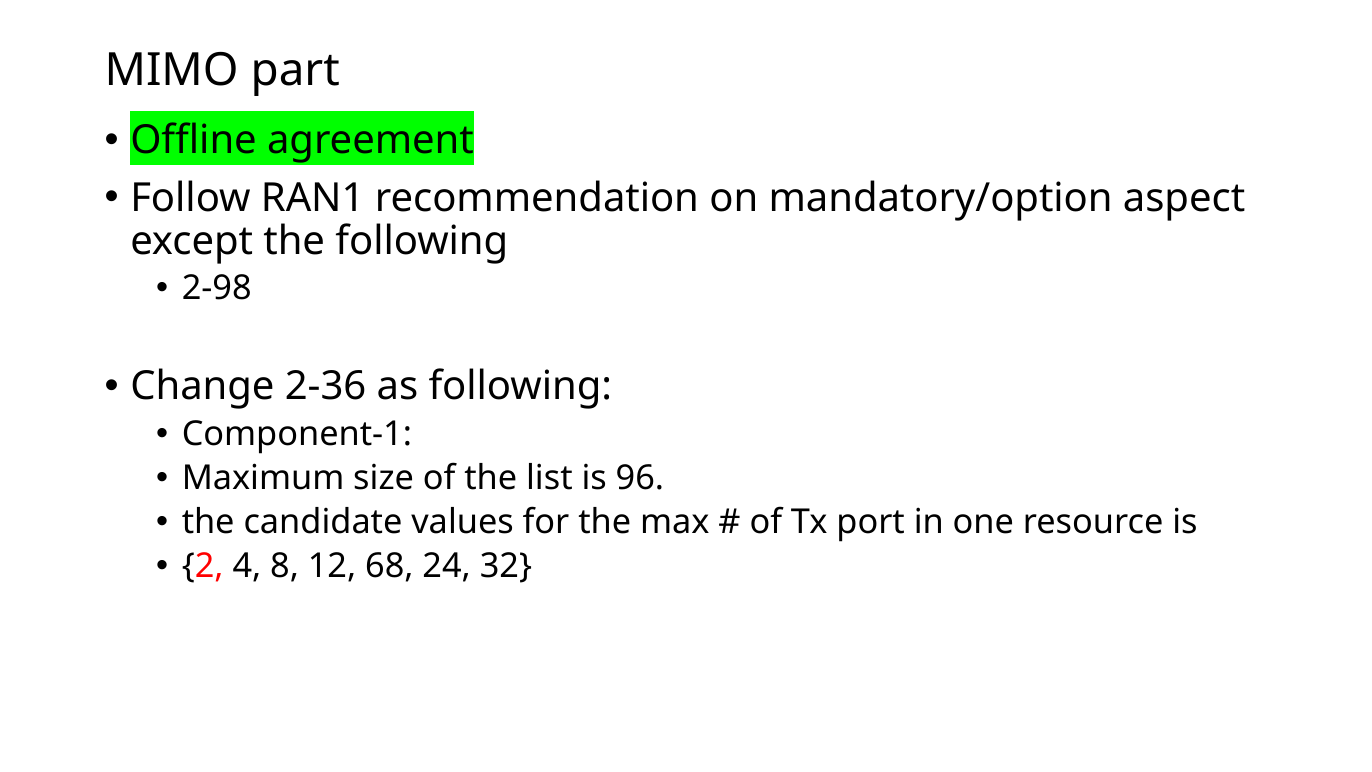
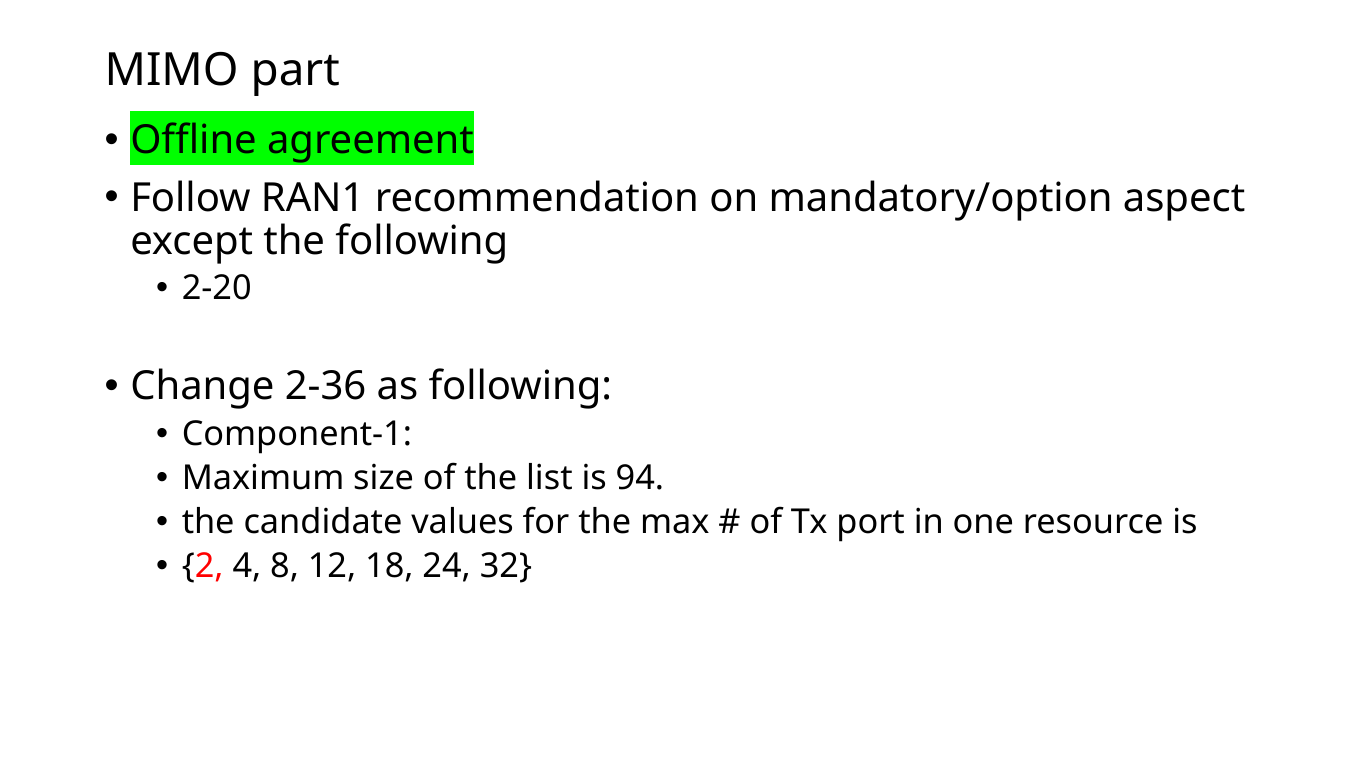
2-98: 2-98 -> 2-20 (217, 288)
96: 96 -> 94 (640, 478)
68: 68 -> 18 (389, 566)
